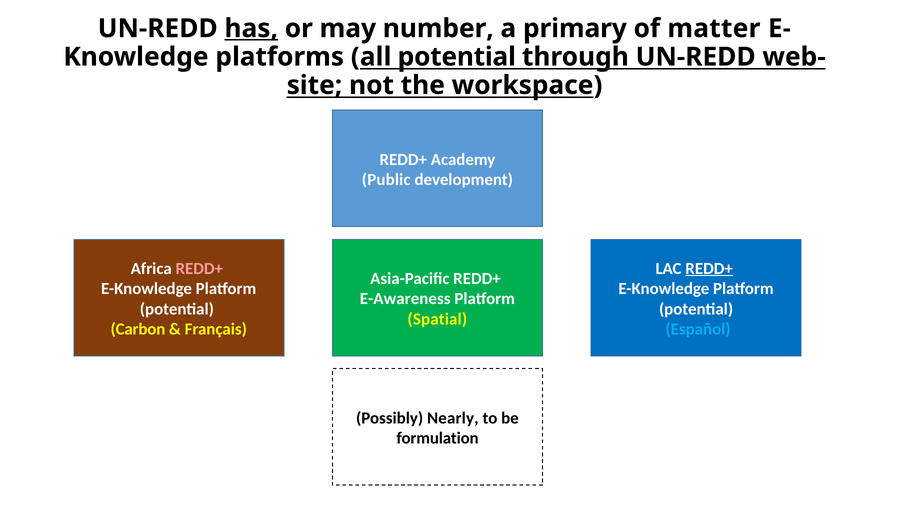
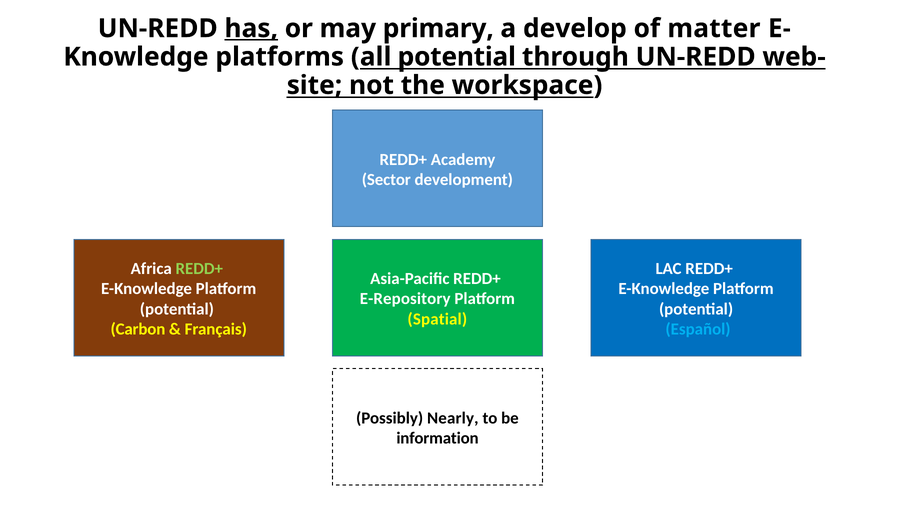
number: number -> primary (438, 28)
primary: primary -> develop (575, 28)
Public: Public -> Sector (386, 180)
REDD+ colour: pink -> light green (199, 269)
REDD+ underline: present -> none (709, 269)
E-Awareness: E-Awareness -> E-Repository (405, 299)
formulation: formulation -> information (438, 439)
